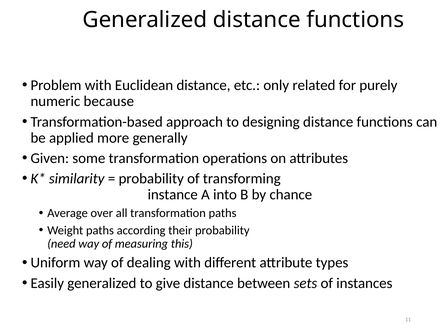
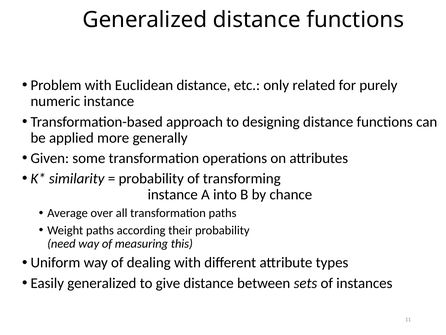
numeric because: because -> instance (109, 101)
